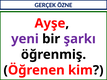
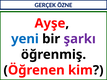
yeni colour: purple -> blue (25, 39)
